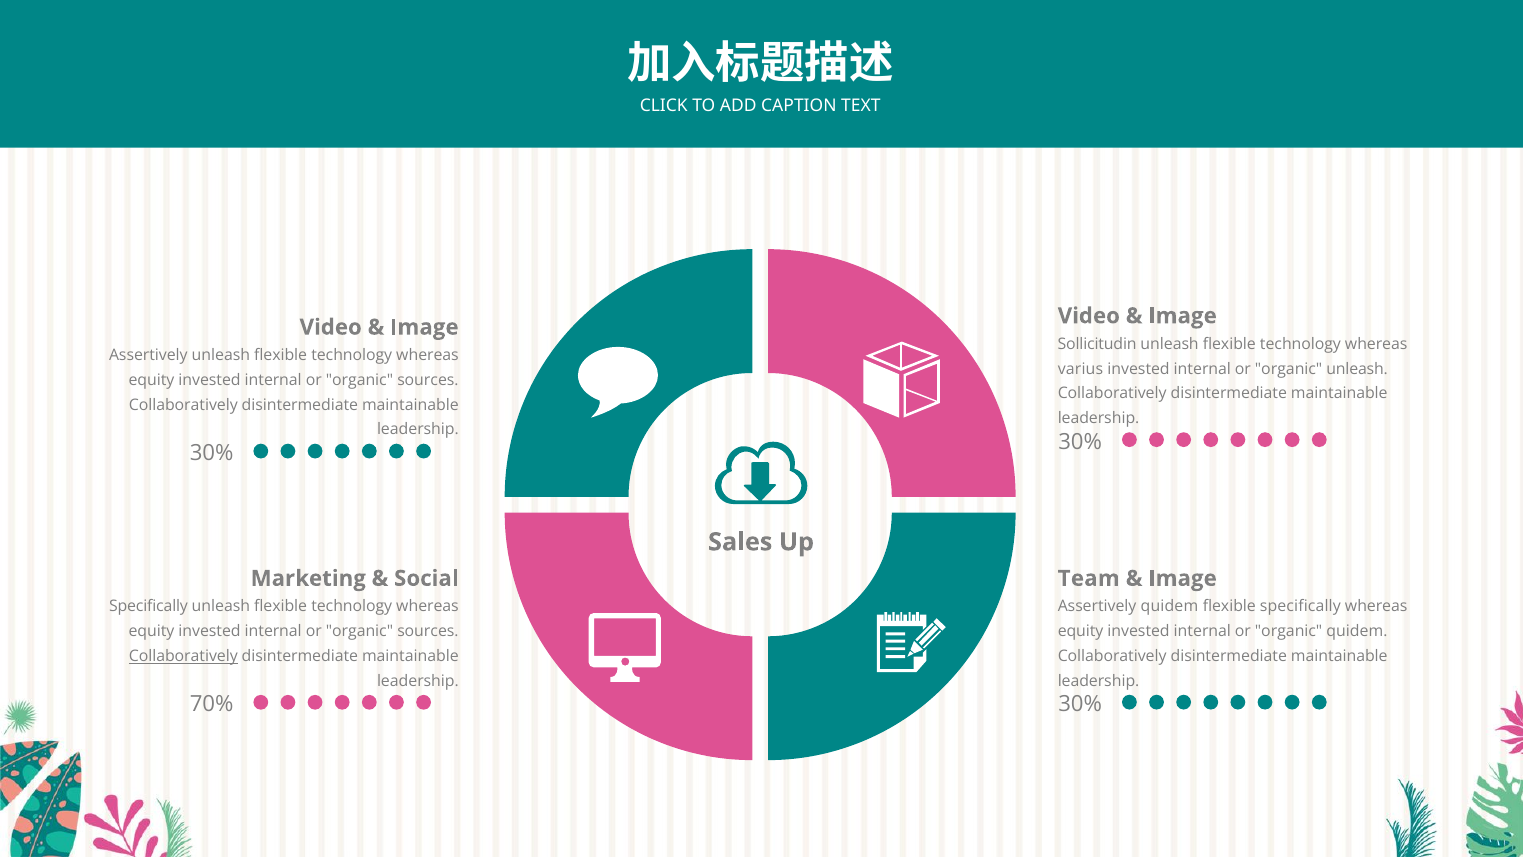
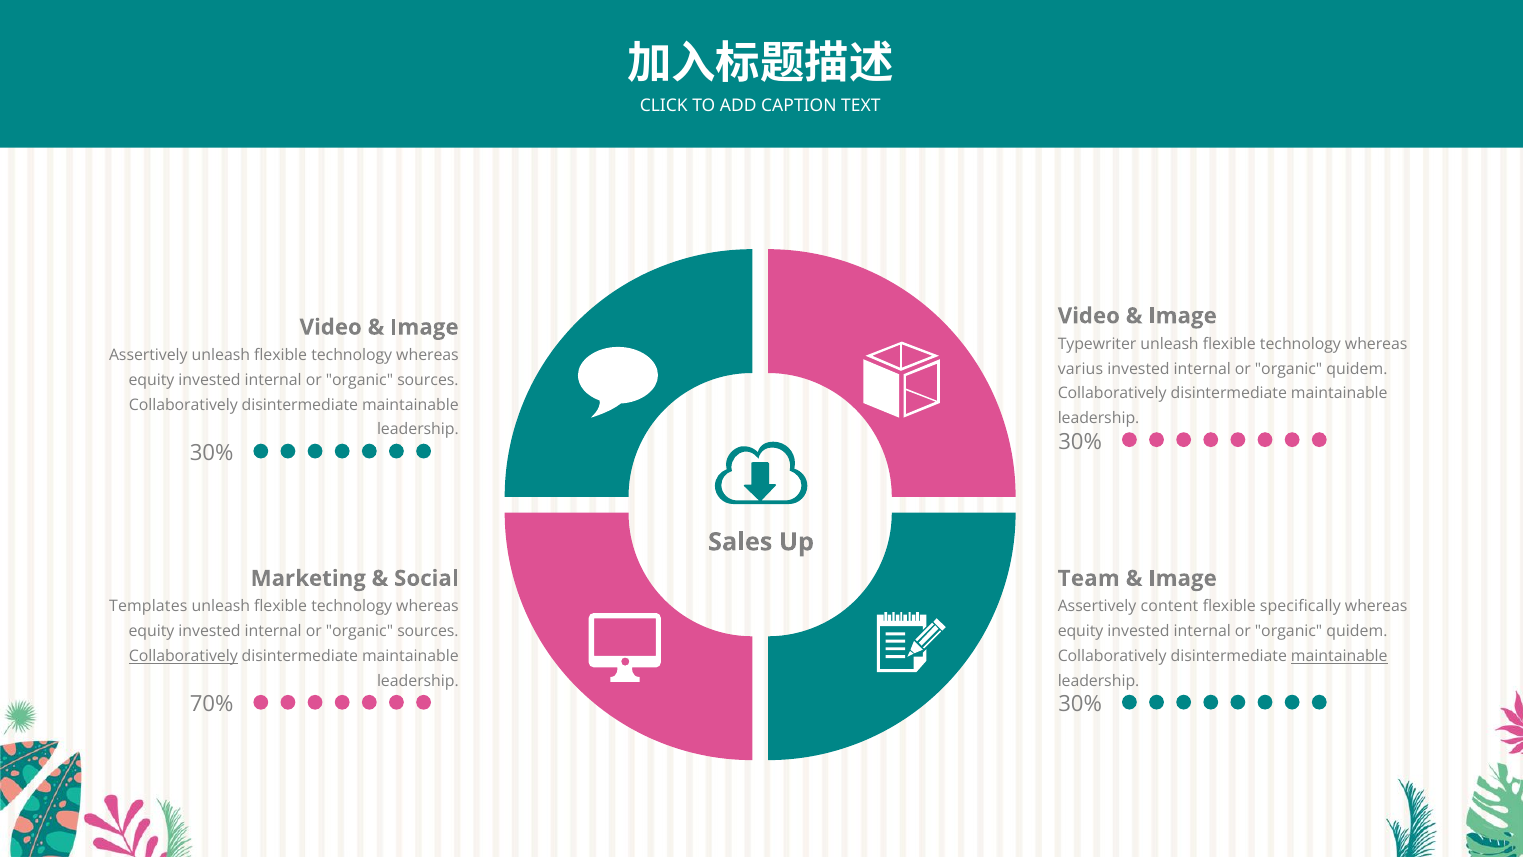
Sollicitudin: Sollicitudin -> Typewriter (1097, 344)
unleash: unleash -> quidem (1357, 369)
Specifically: Specifically -> Templates (148, 607)
Assertively quidem: quidem -> content (1169, 607)
maintainable underline: none -> present (1339, 656)
